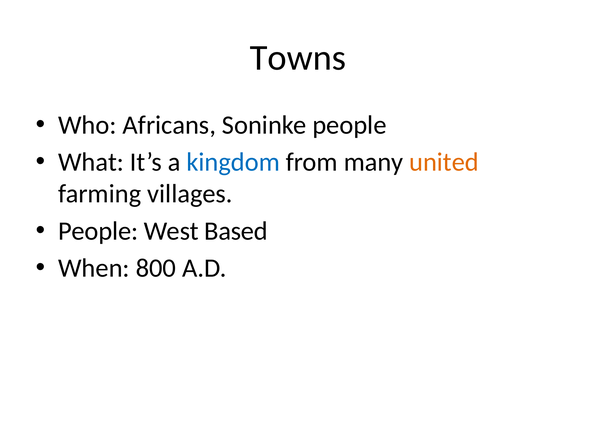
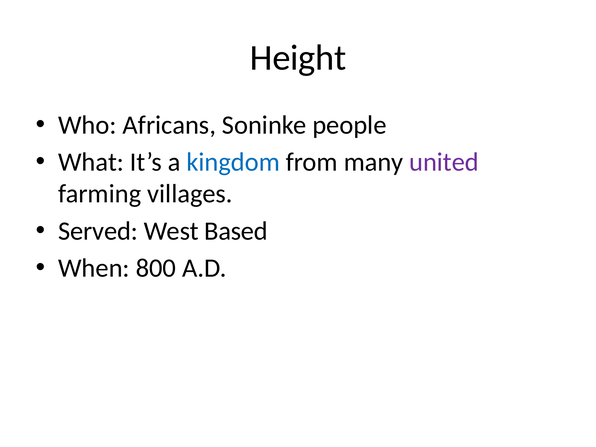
Towns: Towns -> Height (298, 58)
united colour: orange -> purple (444, 162)
People: People -> Served (98, 231)
